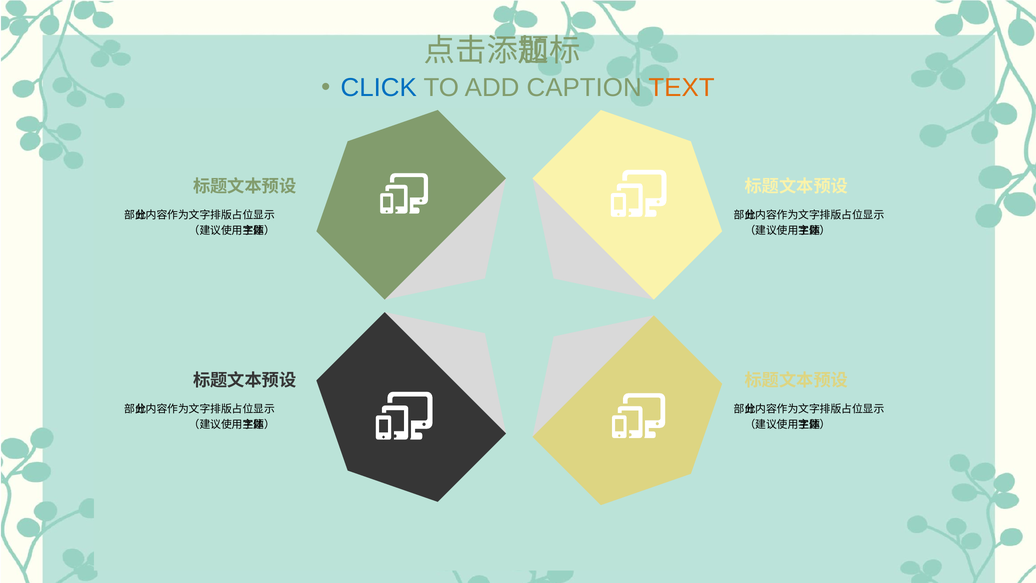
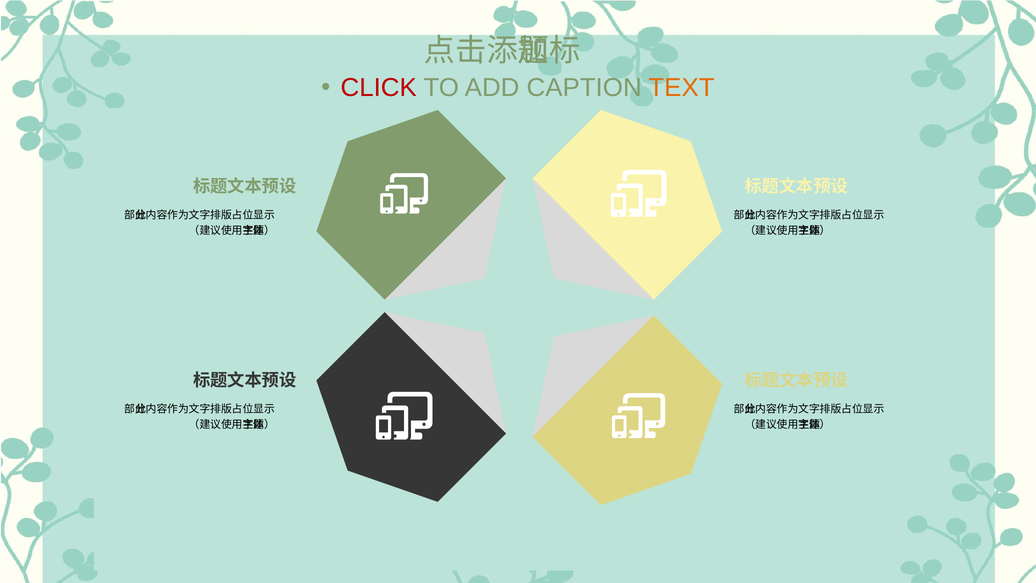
CLICK colour: blue -> red (379, 88)
